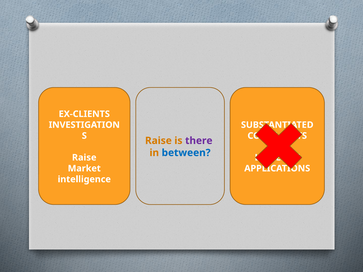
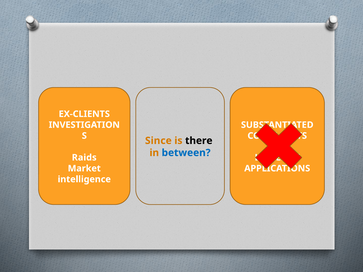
Raise: Raise -> Since (158, 141)
there colour: purple -> black (199, 141)
Raise: Raise -> Raids (84, 158)
